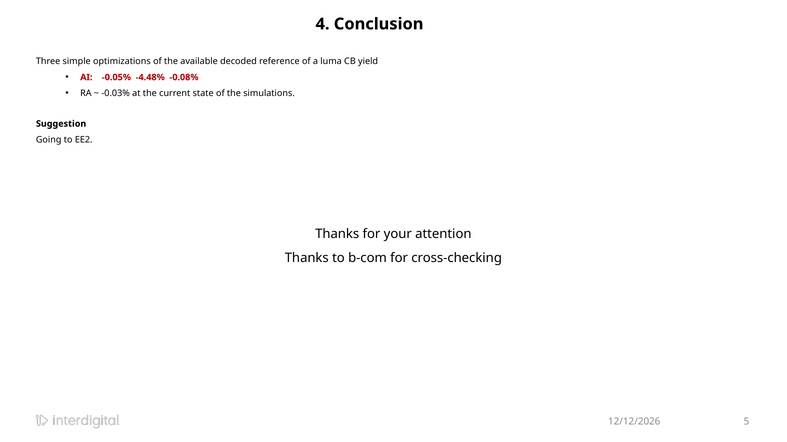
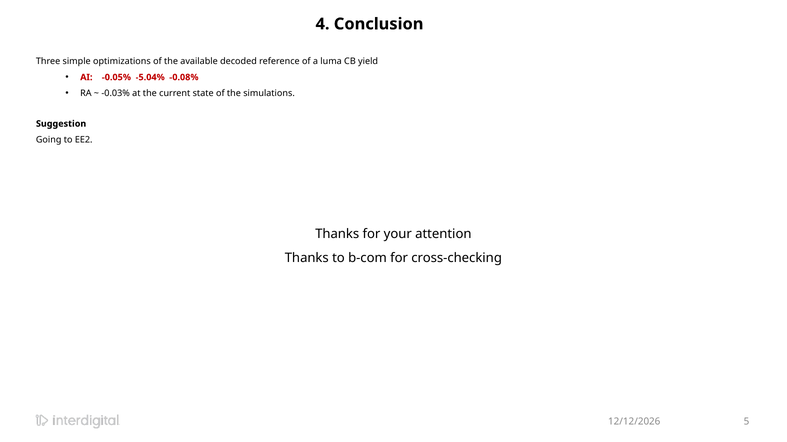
-4.48%: -4.48% -> -5.04% (150, 77)
